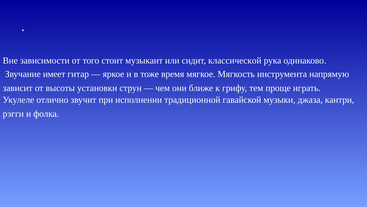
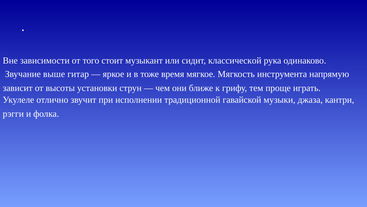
имеет: имеет -> выше (54, 74)
